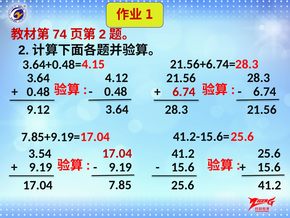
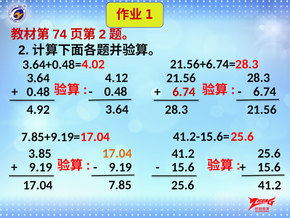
4.15: 4.15 -> 4.02 (93, 64)
9.12: 9.12 -> 4.92 (38, 109)
17.04 colour: red -> orange (117, 153)
3.54: 3.54 -> 3.85 (40, 153)
